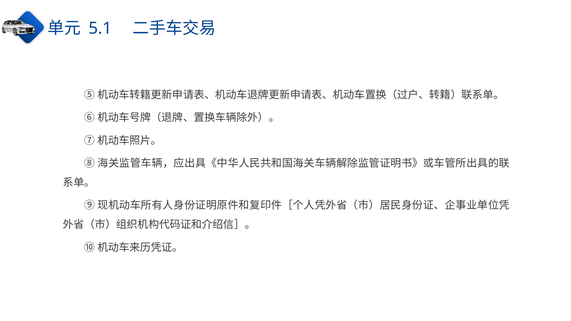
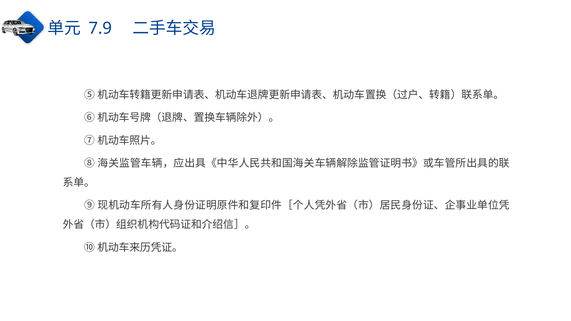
5.1: 5.1 -> 7.9 (100, 28)
